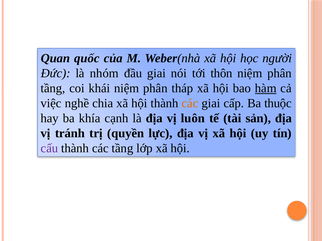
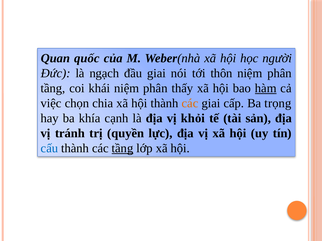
nhóm: nhóm -> ngạch (104, 73)
tháp: tháp -> thấy (182, 88)
nghề: nghề -> chọn (77, 103)
thuộc: thuộc -> trọng (278, 103)
luôn: luôn -> khỏi (193, 118)
cấu colour: purple -> blue (49, 148)
tầng underline: none -> present (123, 148)
